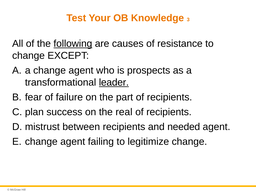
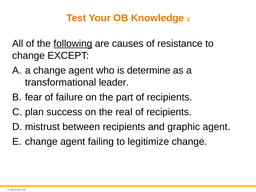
prospects: prospects -> determine (149, 70)
leader underline: present -> none (114, 82)
needed: needed -> graphic (184, 127)
